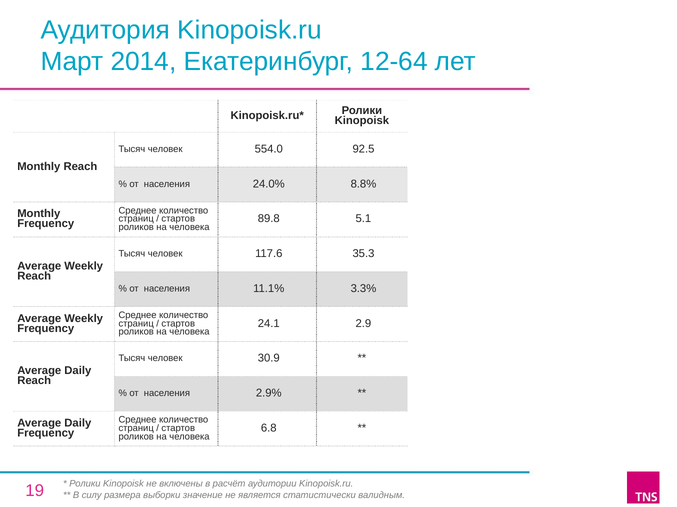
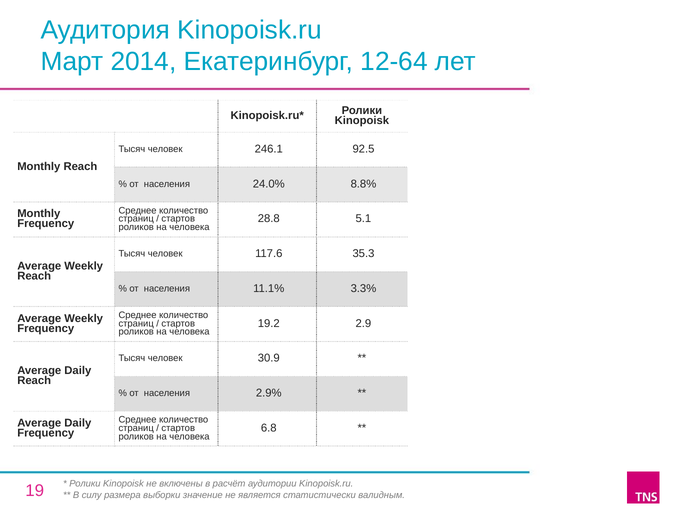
554.0: 554.0 -> 246.1 (269, 149)
89.8: 89.8 -> 28.8 (269, 219)
24.1: 24.1 -> 19.2 (269, 324)
